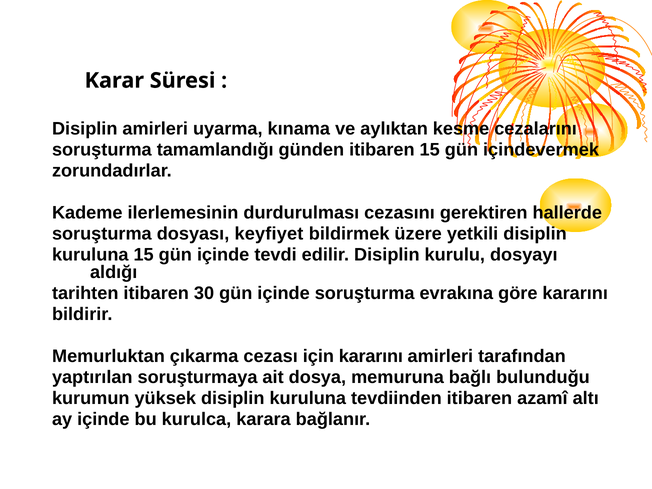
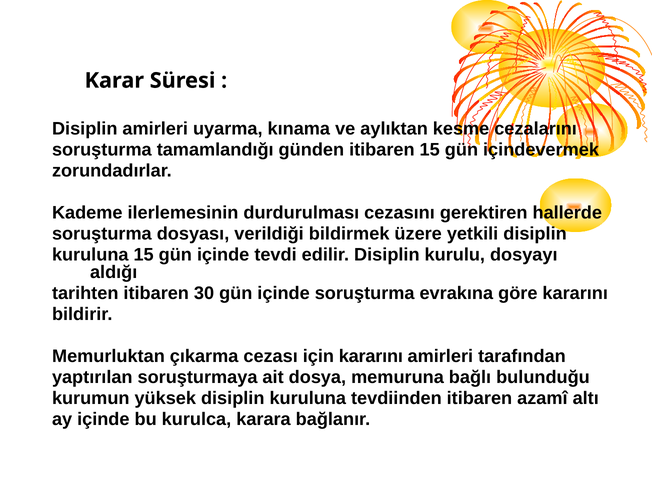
keyfiyet: keyfiyet -> verildiği (269, 234)
